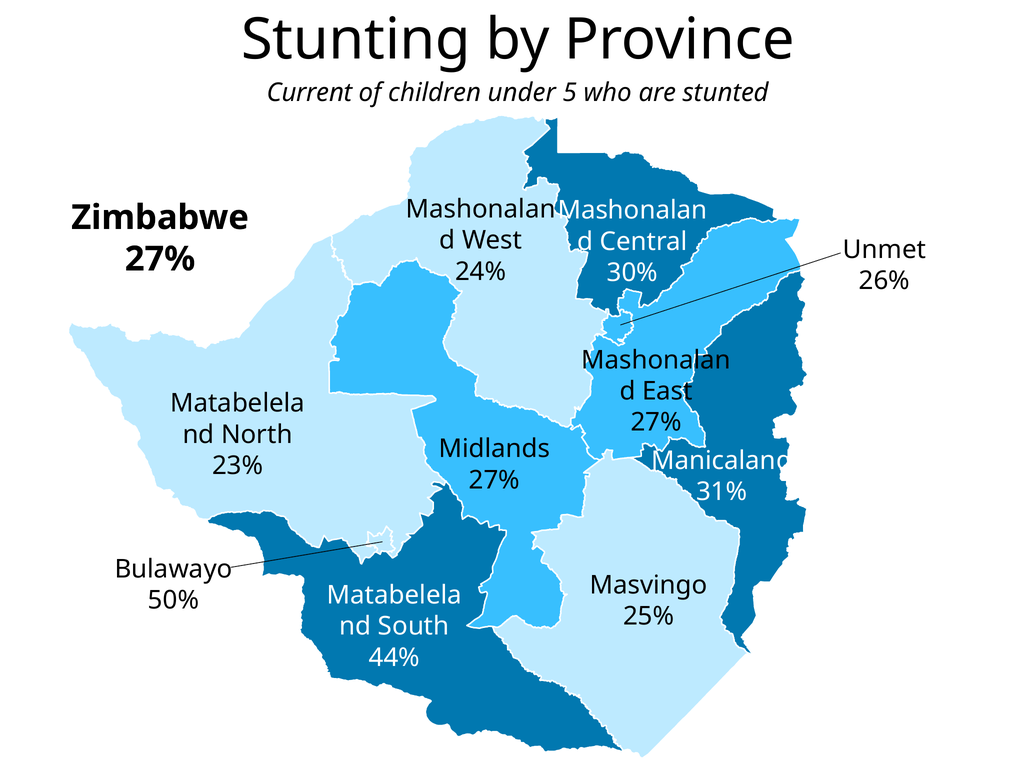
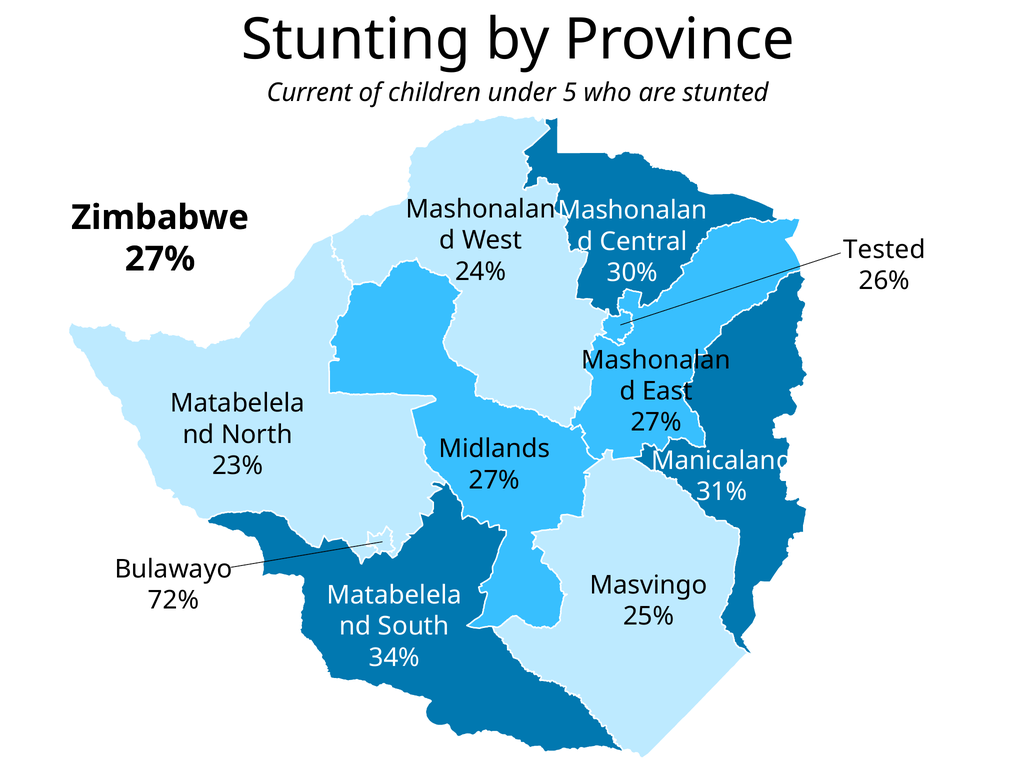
Unmet: Unmet -> Tested (884, 249)
50%: 50% -> 72% (174, 600)
44%: 44% -> 34% (394, 657)
